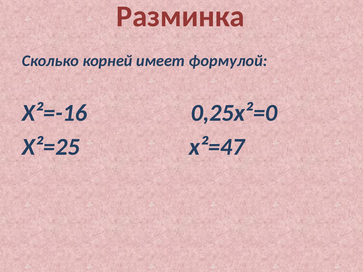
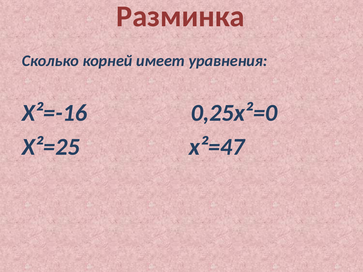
формулой: формулой -> уравнения (228, 61)
